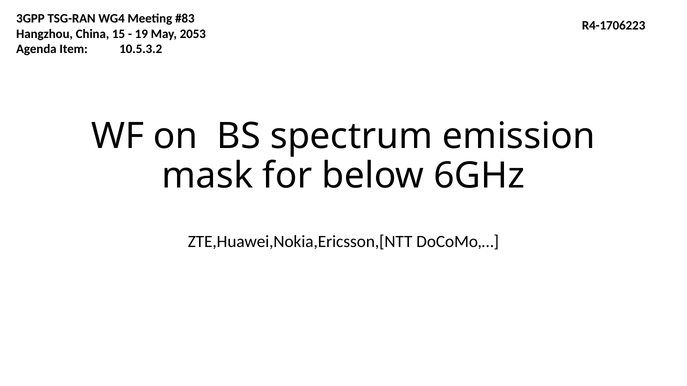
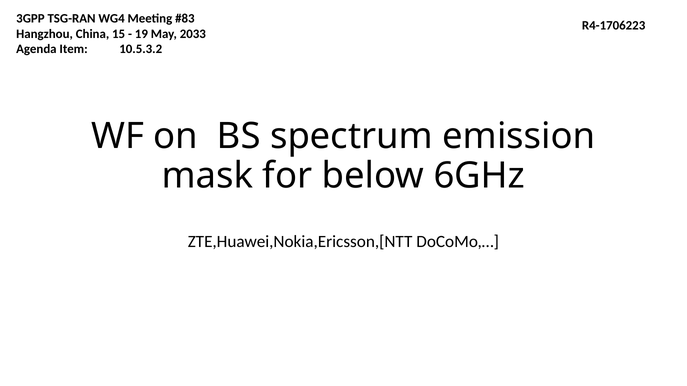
2053: 2053 -> 2033 (193, 34)
